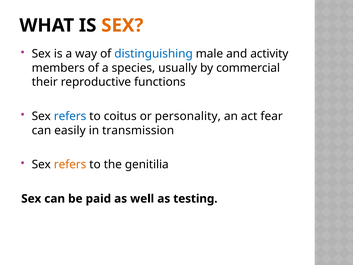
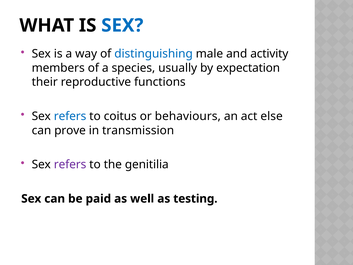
SEX colour: orange -> blue (122, 25)
commercial: commercial -> expectation (248, 68)
personality: personality -> behaviours (188, 116)
fear: fear -> else (272, 116)
easily: easily -> prove (70, 130)
refers colour: orange -> purple (70, 164)
